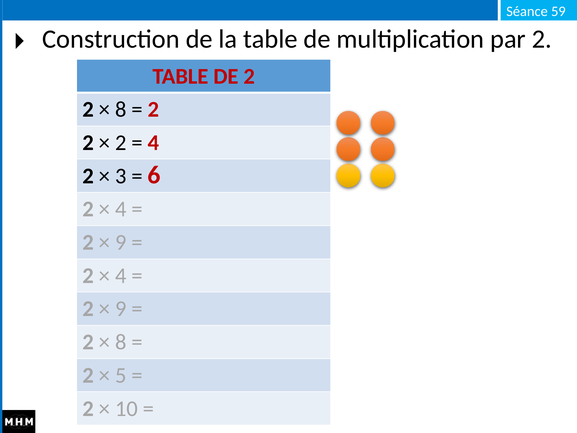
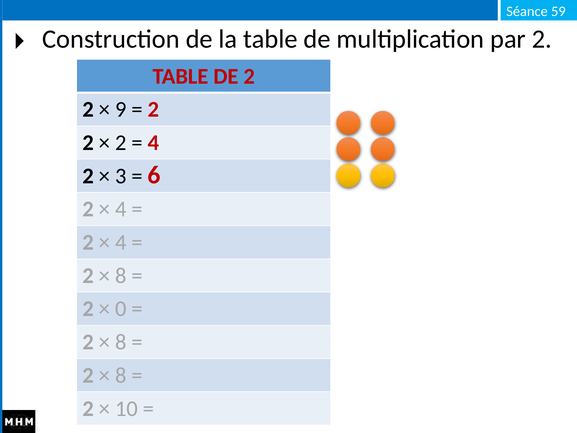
8: 8 -> 9 (121, 109)
9: 9 -> 4 (121, 242)
4: 4 -> 8 (121, 276)
9: 9 -> 0 (121, 309)
5: 5 -> 8 (121, 375)
